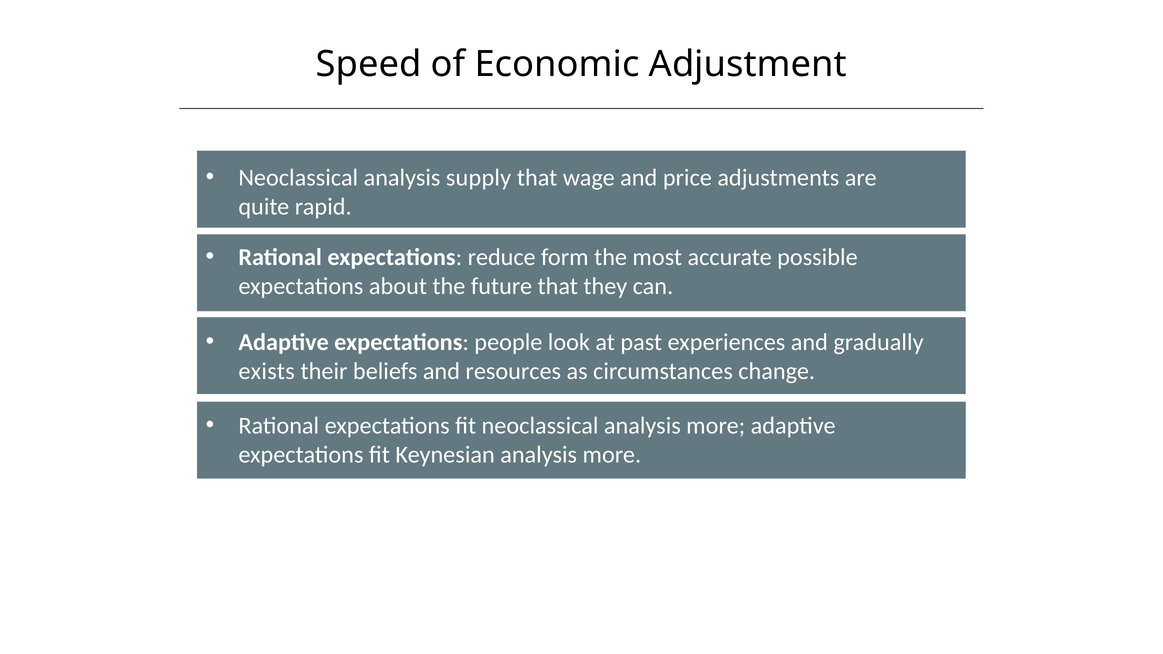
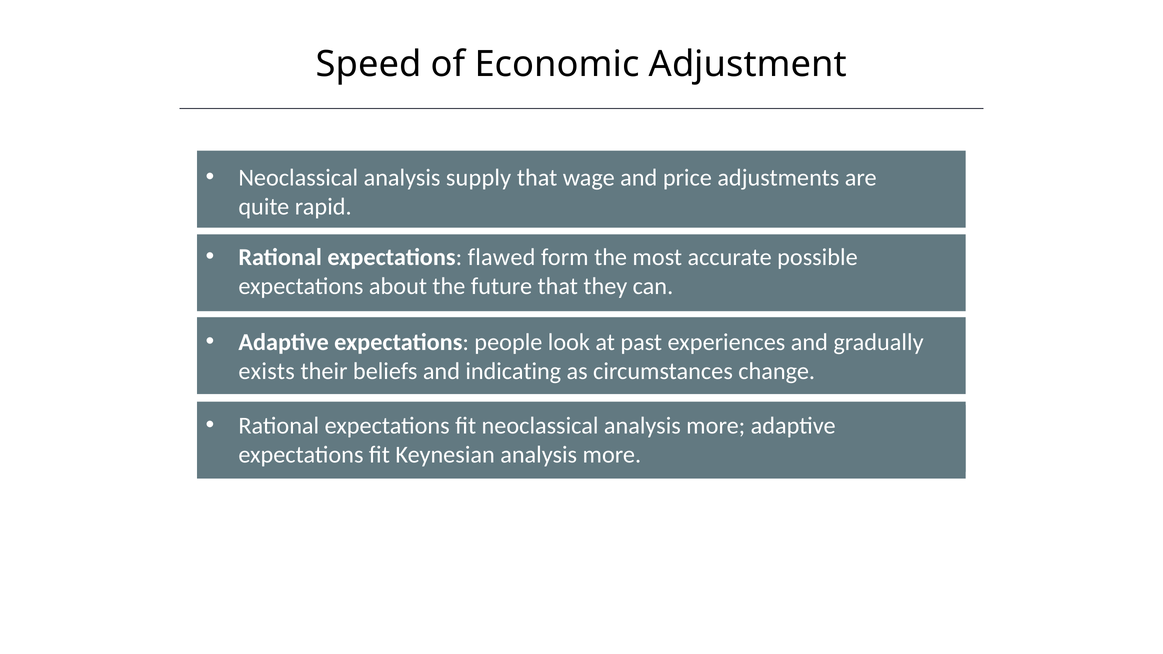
reduce: reduce -> flawed (502, 257)
resources: resources -> indicating (513, 371)
